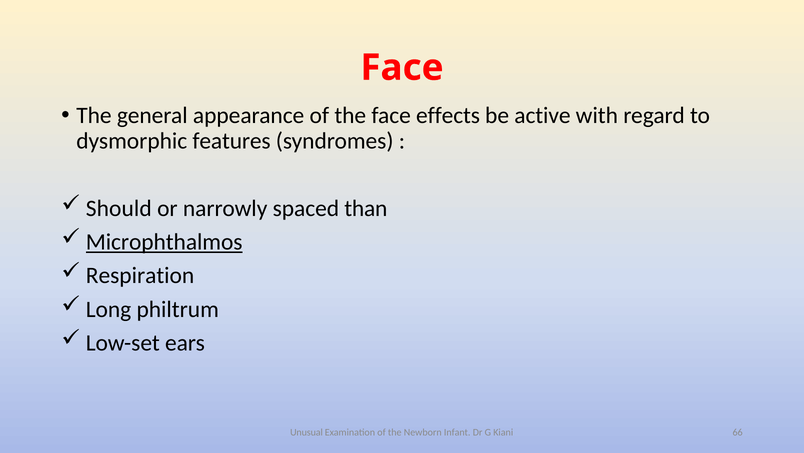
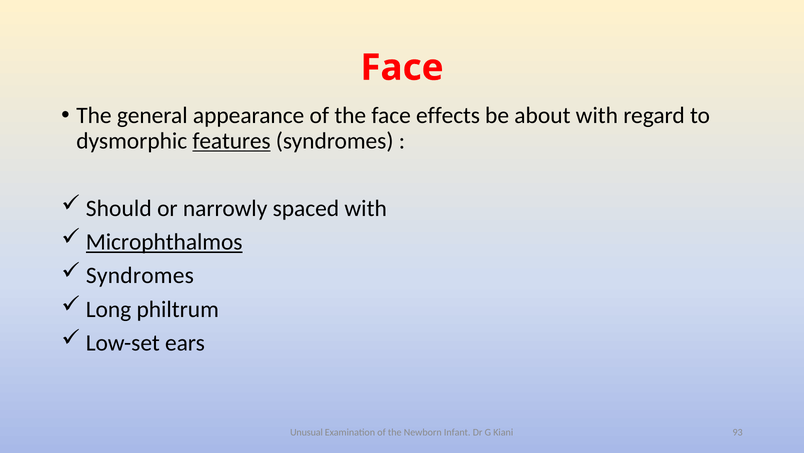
active: active -> about (542, 115)
features underline: none -> present (232, 141)
spaced than: than -> with (366, 208)
Respiration: Respiration -> Syndromes (140, 275)
66: 66 -> 93 (738, 432)
